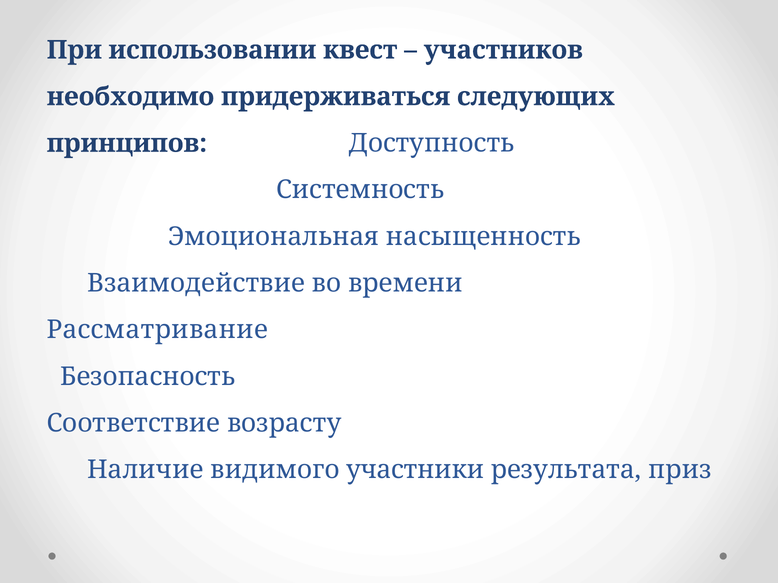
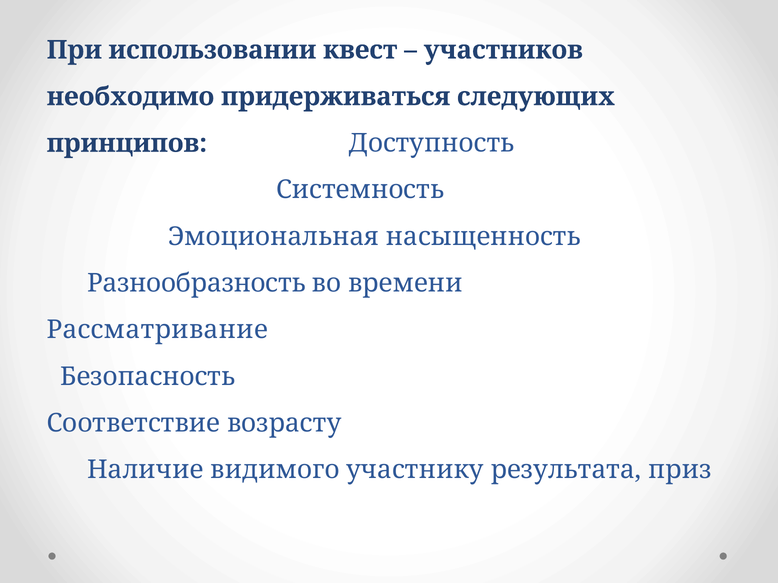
Взаимодействие: Взаимодействие -> Разнообразность (196, 283)
участники: участники -> участнику (415, 470)
